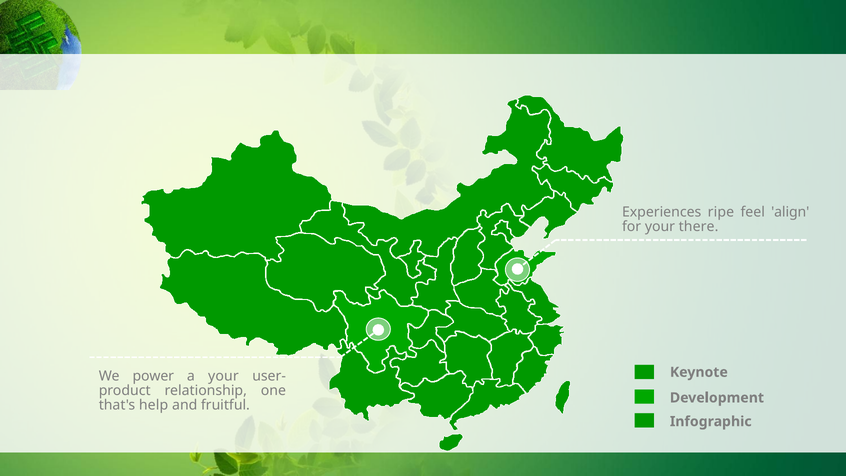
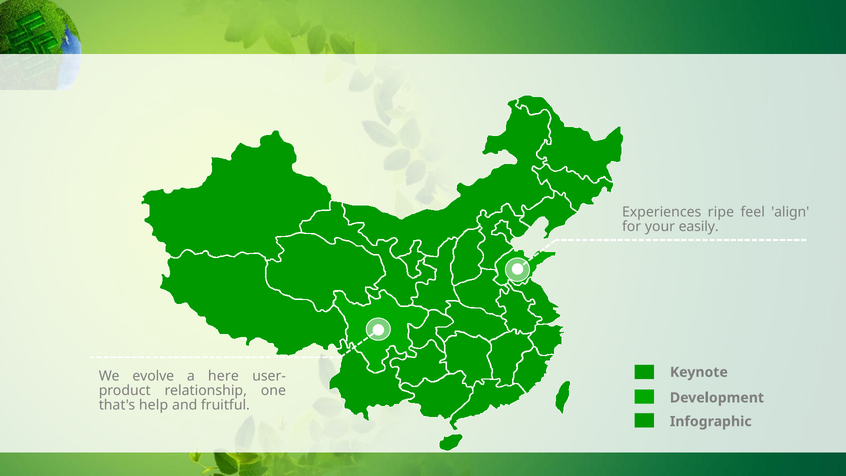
there: there -> easily (699, 227)
power: power -> evolve (153, 376)
a your: your -> here (223, 376)
